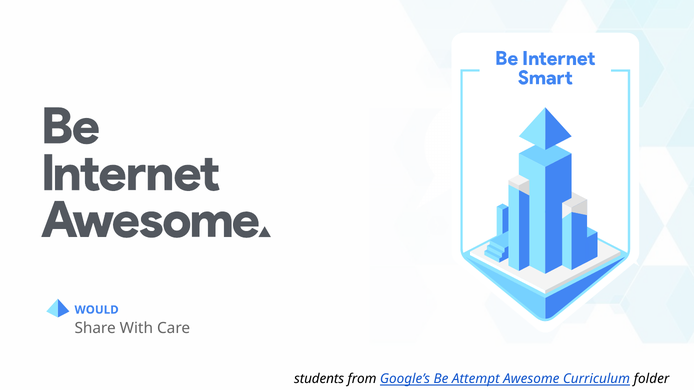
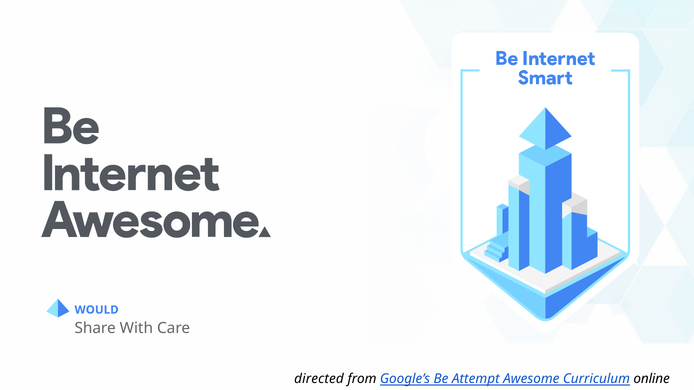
students: students -> directed (319, 379)
folder: folder -> online (652, 379)
